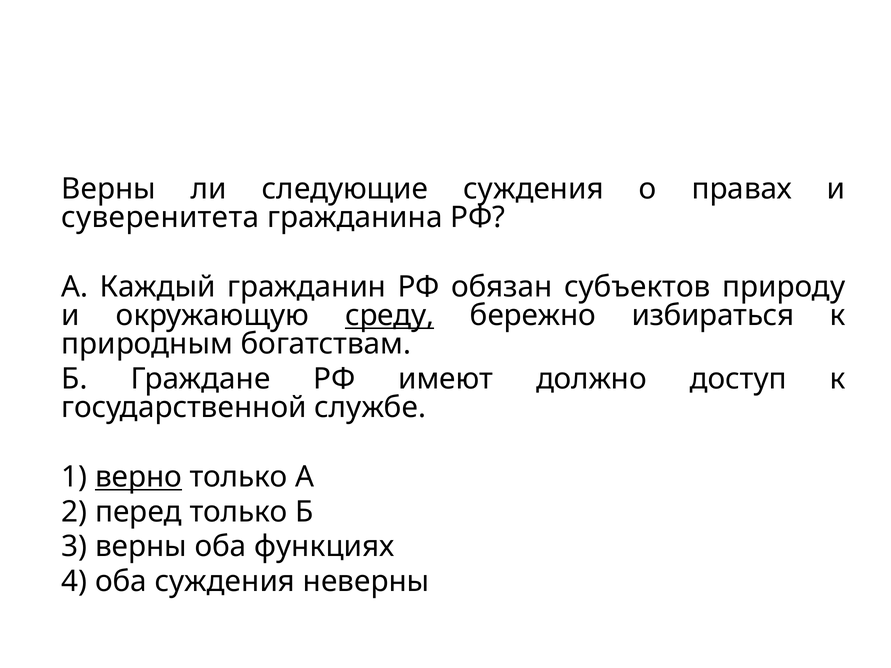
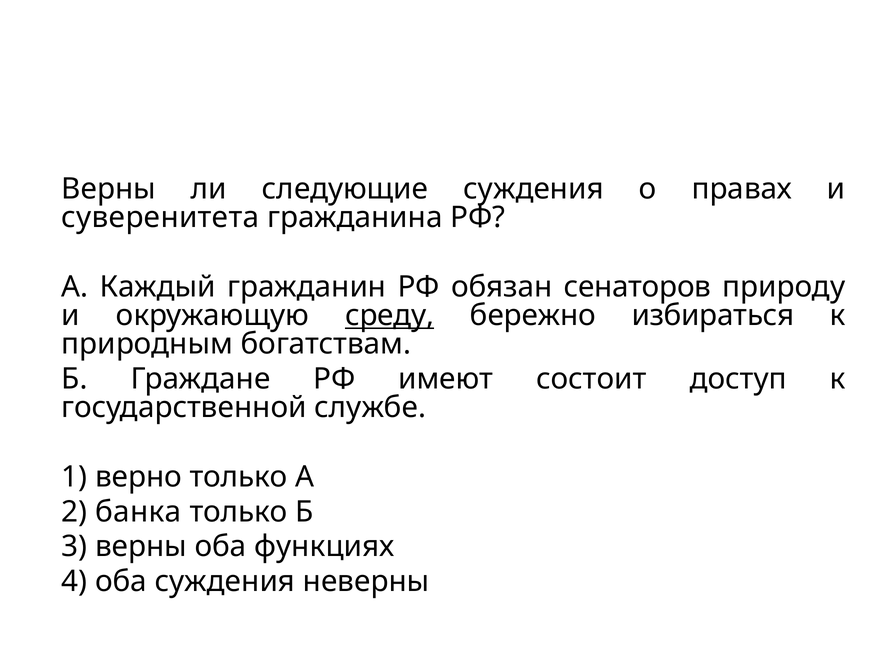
субъектов: субъектов -> сенаторов (638, 287)
должно: должно -> состоит (591, 379)
верно underline: present -> none (139, 477)
перед: перед -> банка (138, 512)
